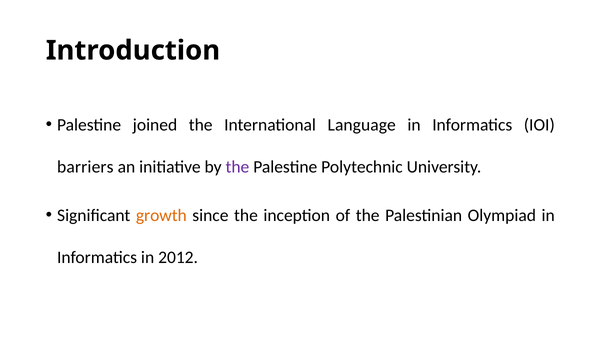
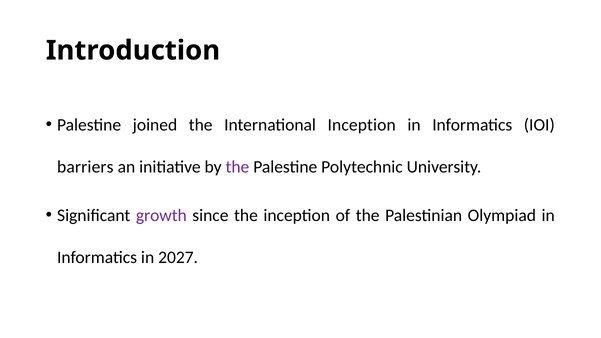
International Language: Language -> Inception (362, 125)
growth colour: orange -> purple (161, 215)
2012: 2012 -> 2027 (178, 258)
